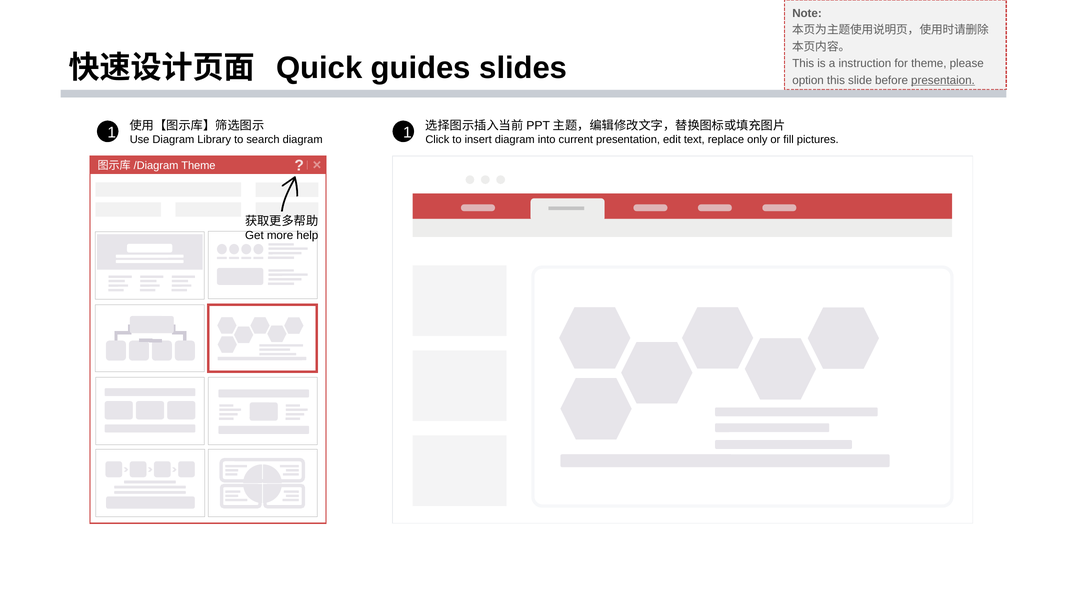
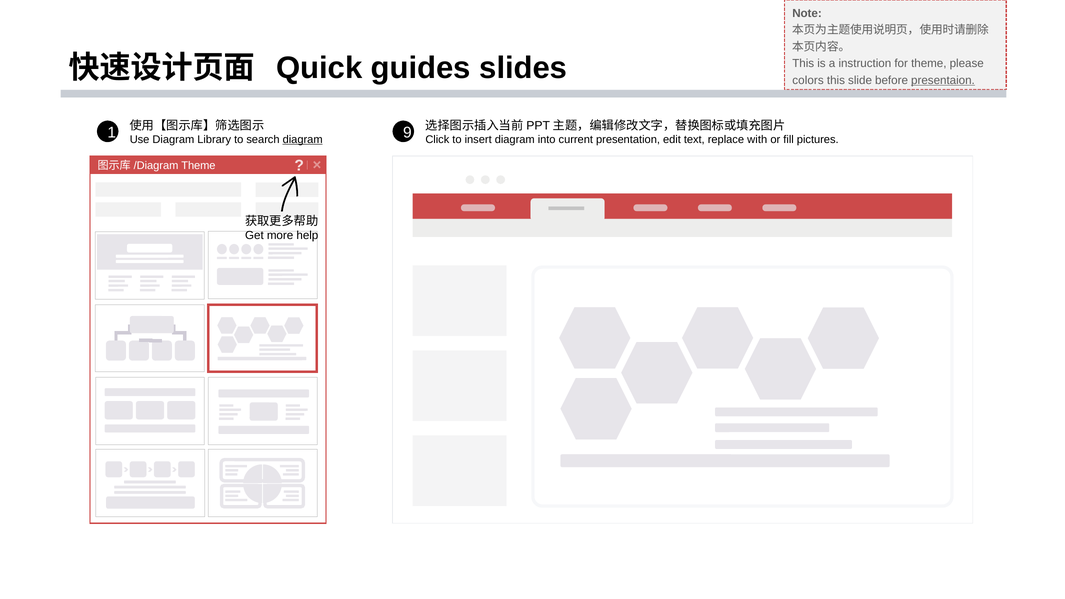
option: option -> colors (808, 80)
1 1: 1 -> 9 (407, 132)
diagram underline: none -> present (303, 140)
only: only -> with (757, 140)
